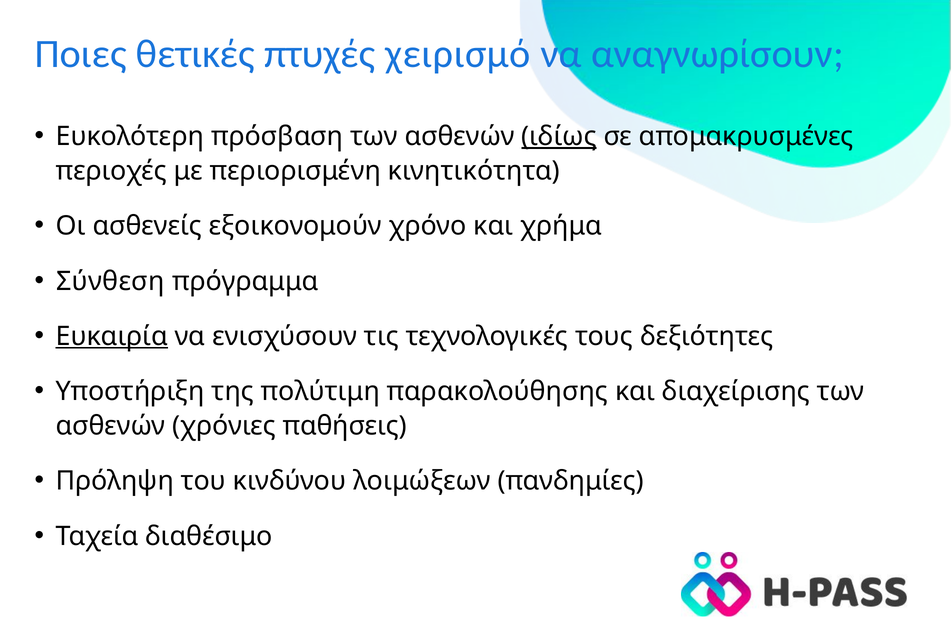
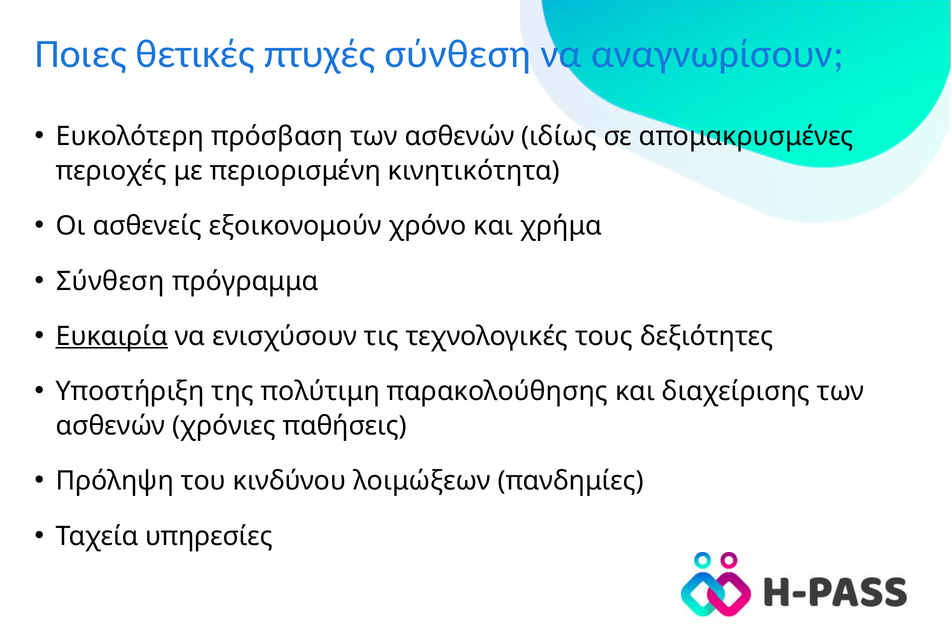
πτυχές χειρισμό: χειρισμό -> σύνθεση (458, 54)
ιδίως underline: present -> none (559, 137)
διαθέσιμο: διαθέσιμο -> υπηρεσίες (209, 537)
